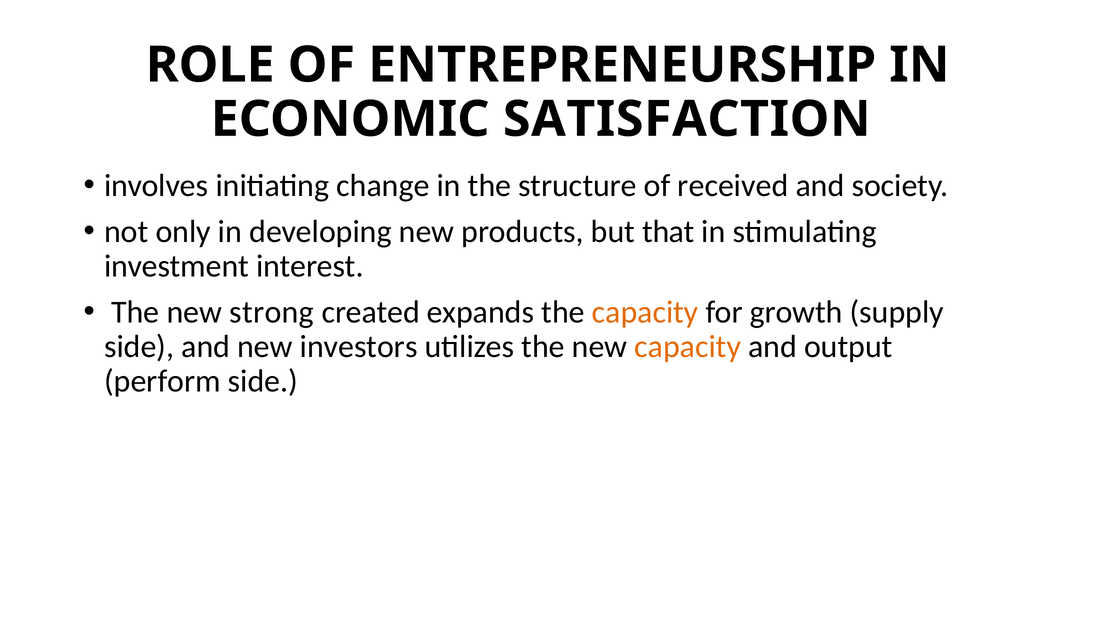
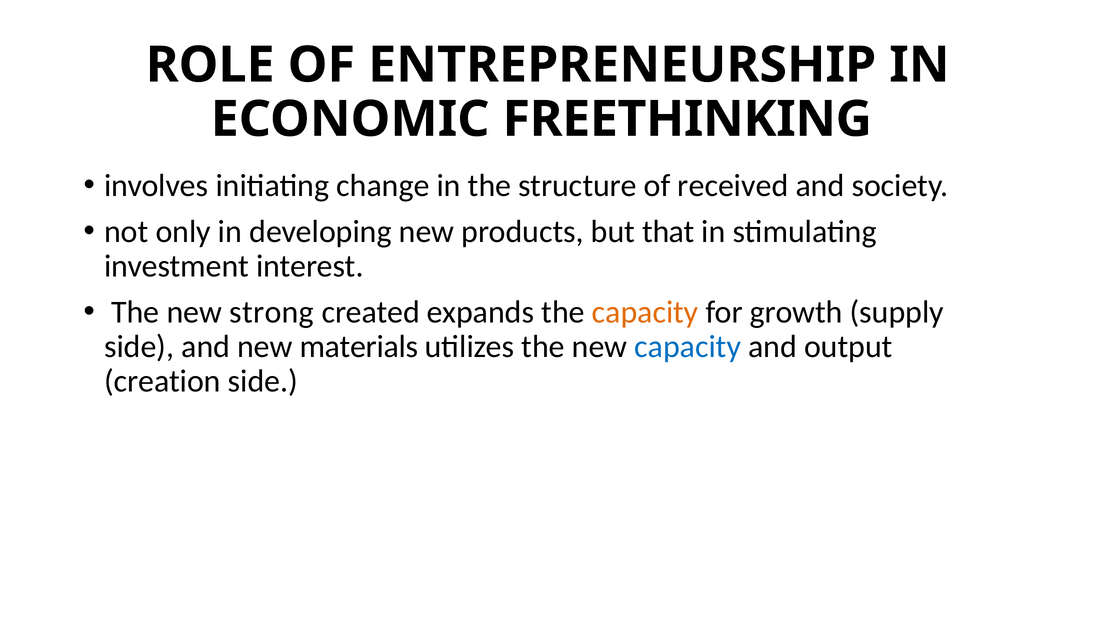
SATISFACTION: SATISFACTION -> FREETHINKING (687, 119)
investors: investors -> materials (359, 346)
capacity colour: orange -> blue (688, 346)
perform: perform -> creation (162, 381)
